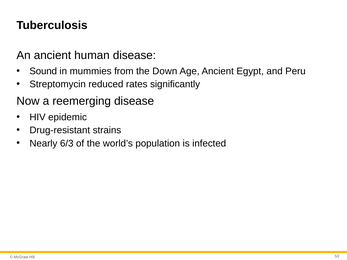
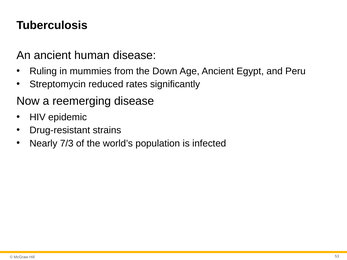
Sound: Sound -> Ruling (43, 71)
6/3: 6/3 -> 7/3 (67, 144)
